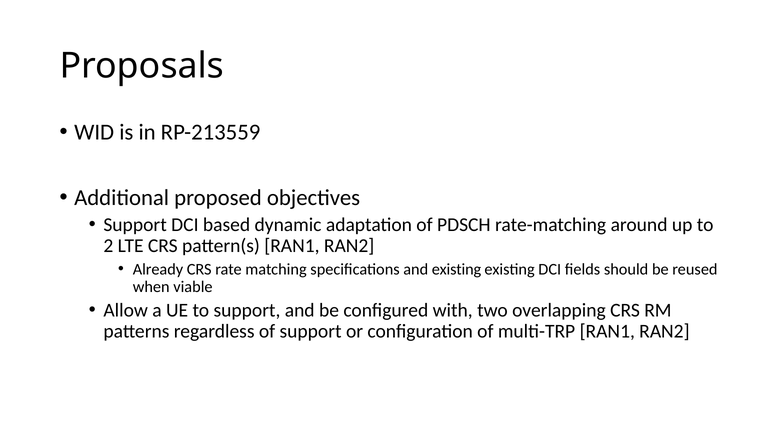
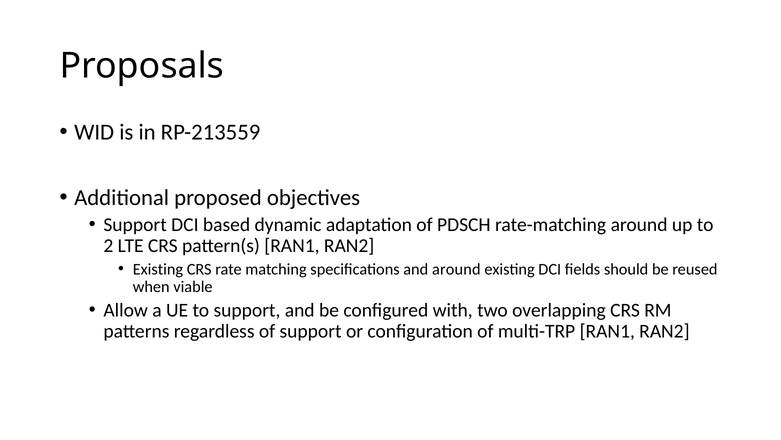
Already: Already -> Existing (158, 269)
and existing: existing -> around (456, 269)
